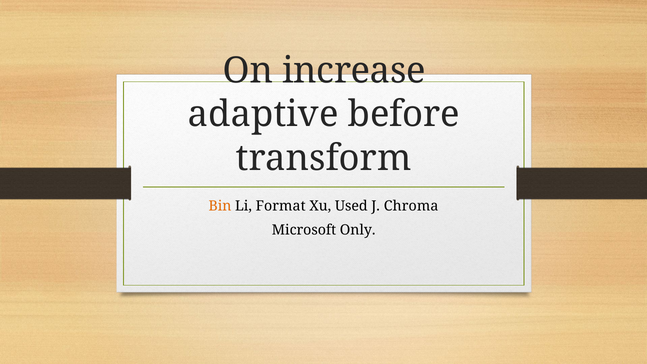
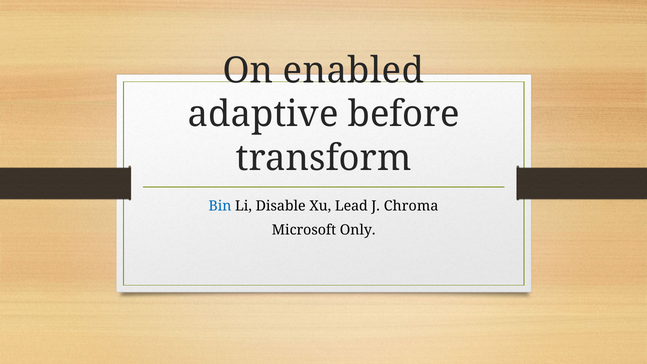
increase: increase -> enabled (353, 71)
Bin colour: orange -> blue (220, 206)
Format: Format -> Disable (281, 206)
Used: Used -> Lead (351, 206)
